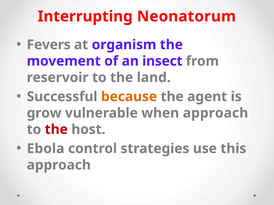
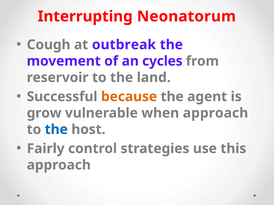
Fevers: Fevers -> Cough (49, 45)
organism: organism -> outbreak (124, 45)
insect: insect -> cycles (162, 61)
the colour: red -> blue (56, 130)
Ebola: Ebola -> Fairly (46, 149)
